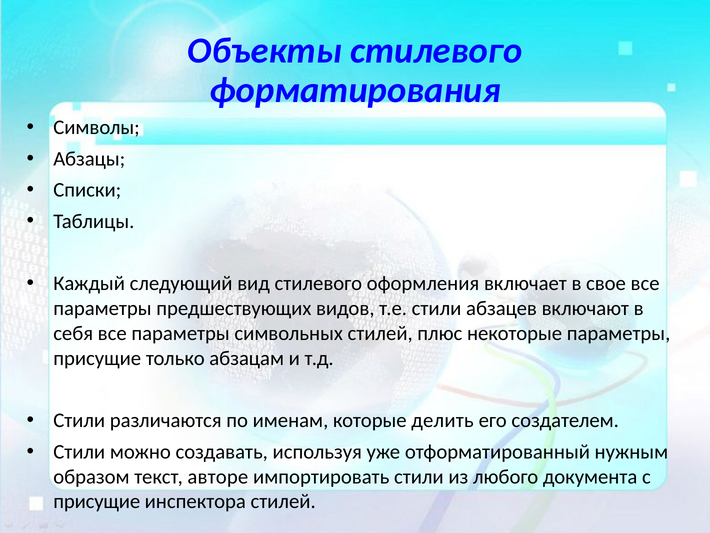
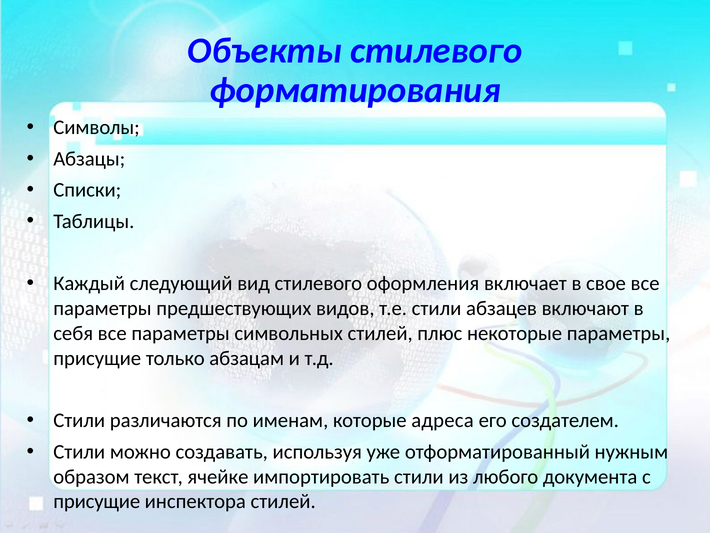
делить: делить -> адреса (443, 420)
авторе: авторе -> ячейке (218, 476)
